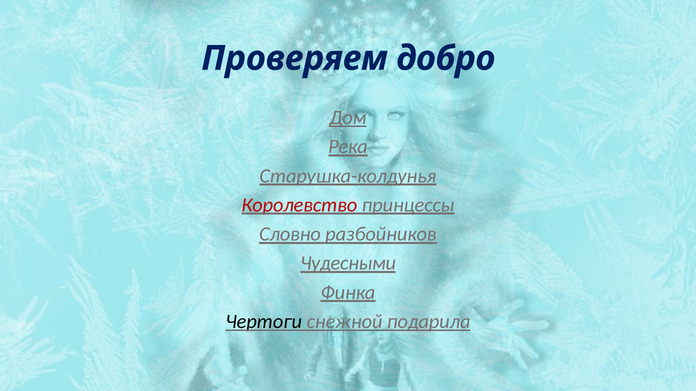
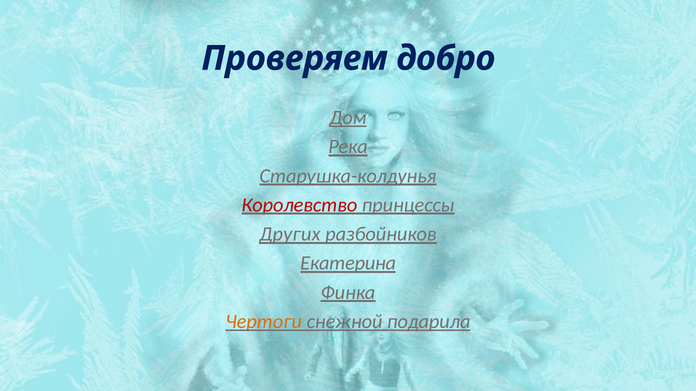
Словно: Словно -> Других (290, 234)
Чудесными: Чудесными -> Екатерина (348, 264)
Чертоги colour: black -> orange (264, 322)
